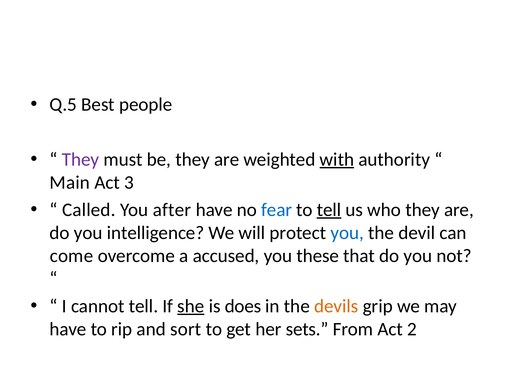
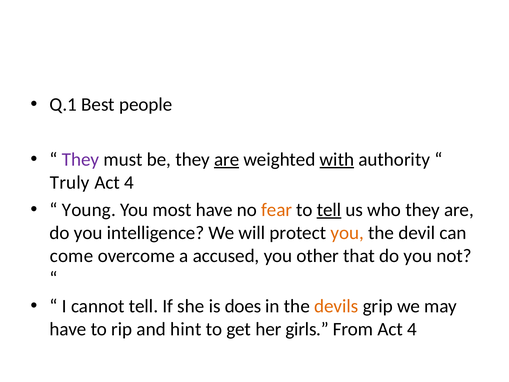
Q.5: Q.5 -> Q.1 (63, 104)
are underline: none -> present (227, 159)
Main: Main -> Truly (70, 182)
3: 3 -> 4 (129, 182)
Called: Called -> Young (89, 210)
after: after -> most (172, 210)
fear colour: blue -> orange (277, 210)
you colour: blue -> orange (347, 233)
these: these -> other (318, 256)
she underline: present -> none (191, 306)
sort: sort -> hint (186, 329)
sets: sets -> girls (307, 329)
From Act 2: 2 -> 4 (412, 329)
